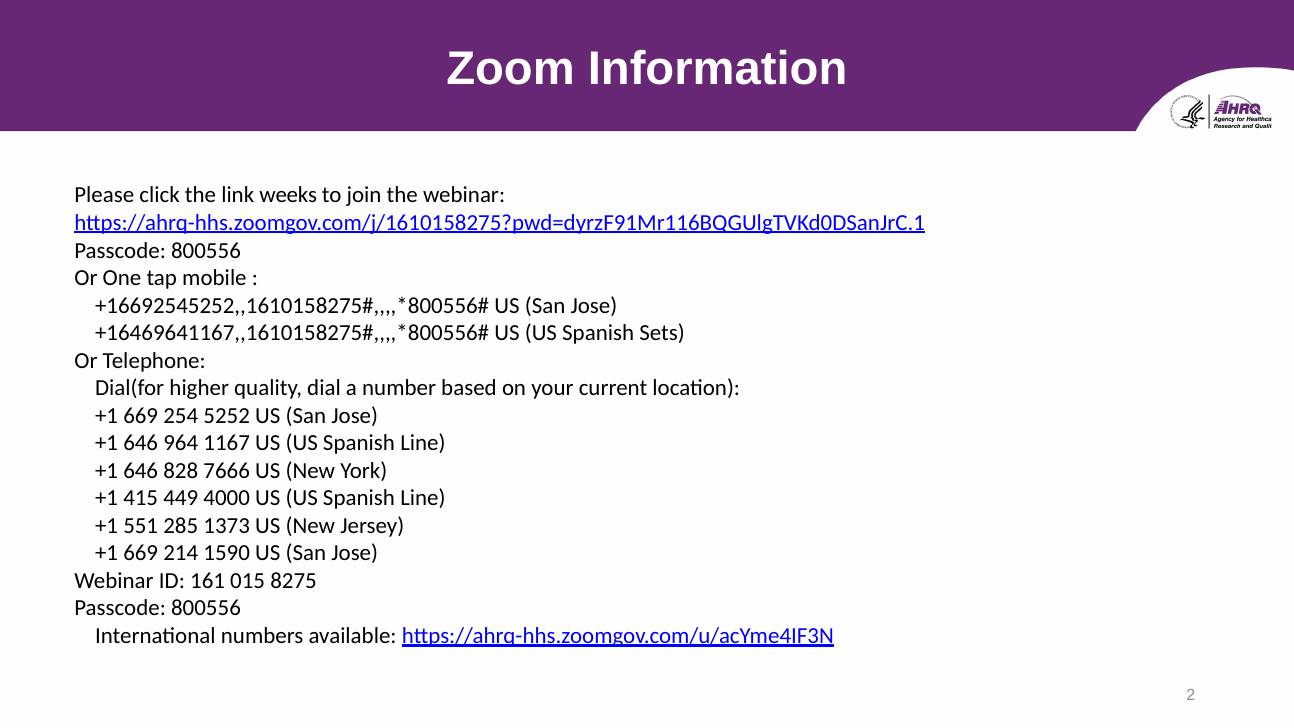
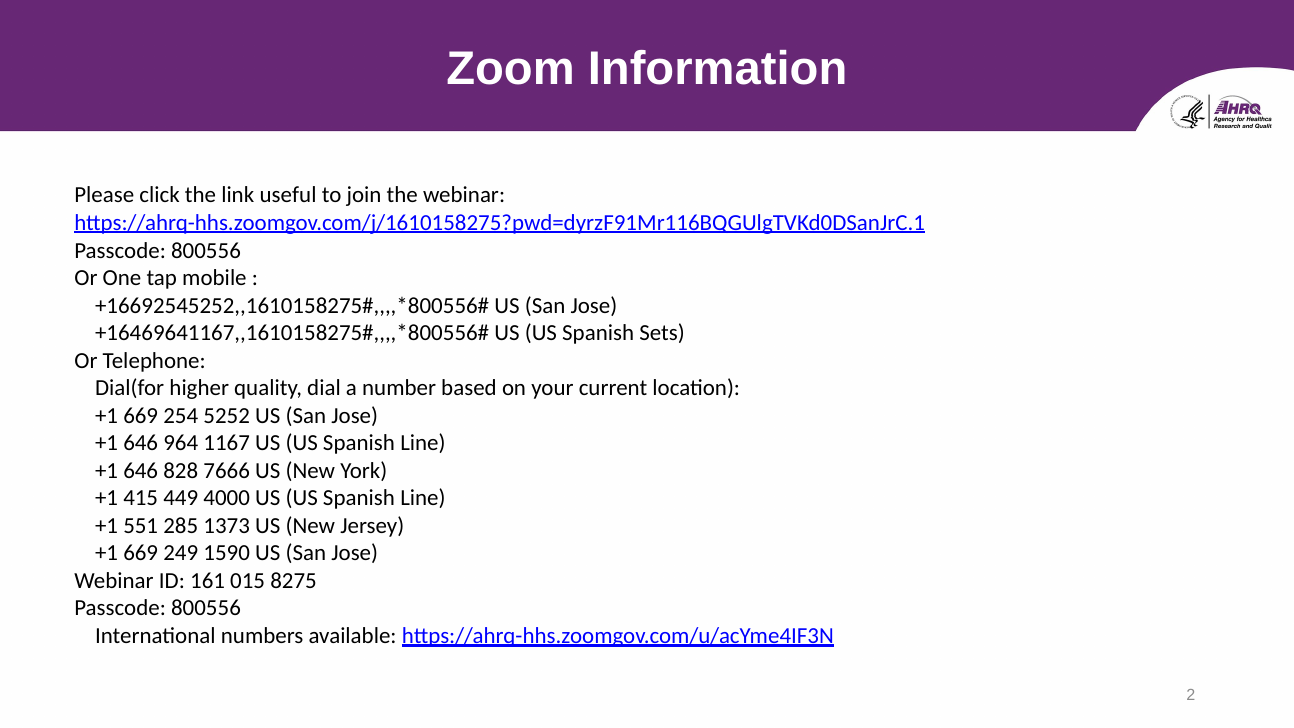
weeks: weeks -> useful (288, 195)
214: 214 -> 249 (181, 553)
